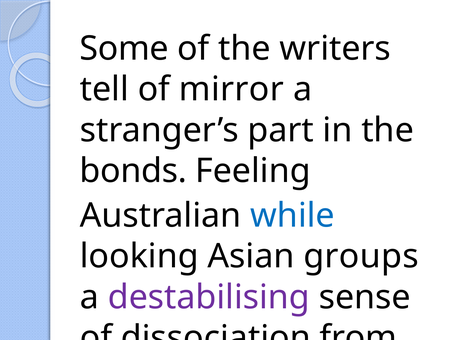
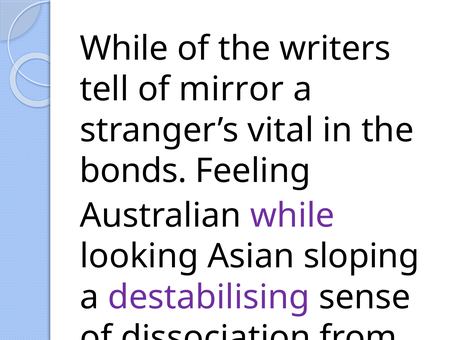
Some: Some -> While (124, 49)
part: part -> vital (281, 130)
while colour: blue -> purple (292, 216)
groups: groups -> sloping (361, 257)
